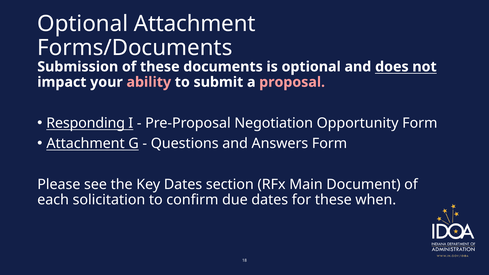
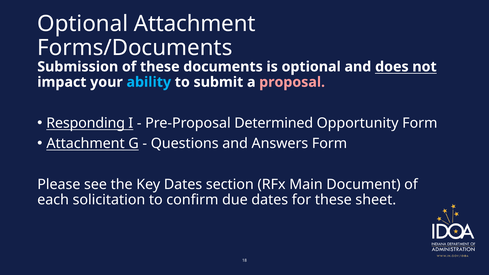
ability colour: pink -> light blue (149, 82)
Negotiation: Negotiation -> Determined (274, 123)
when: when -> sheet (376, 200)
